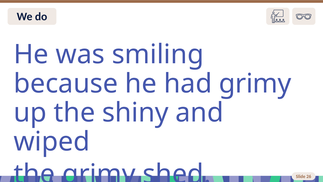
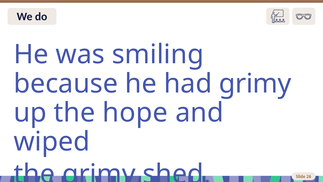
shiny: shiny -> hope (135, 113)
